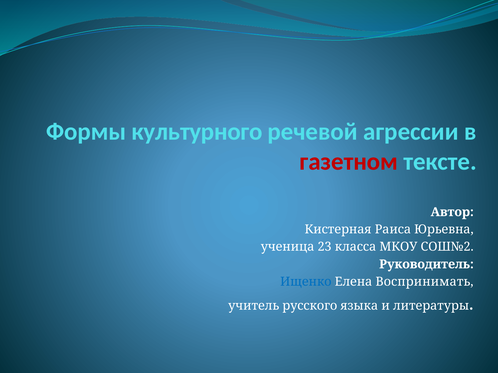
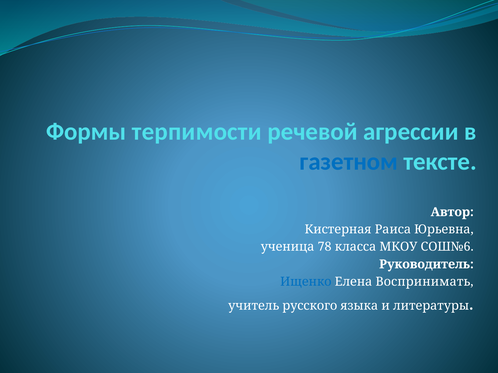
культурного: культурного -> терпимости (197, 132)
газетном colour: red -> blue (349, 162)
23: 23 -> 78 (325, 247)
СОШ№2: СОШ№2 -> СОШ№6 (447, 247)
